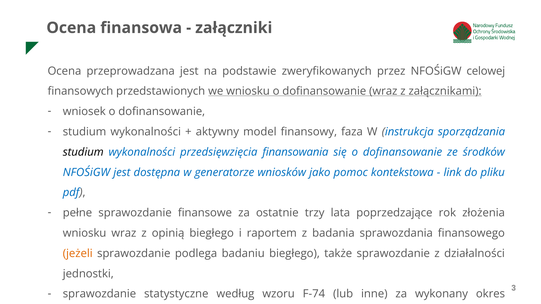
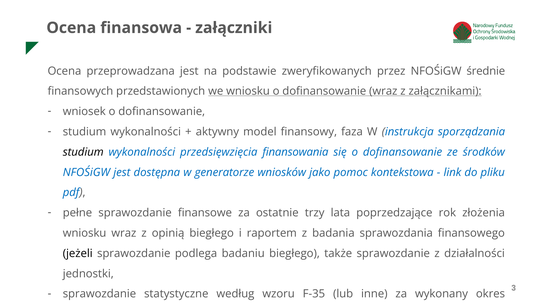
celowej: celowej -> średnie (486, 71)
jeżeli colour: orange -> black (78, 254)
F-74: F-74 -> F-35 (314, 294)
